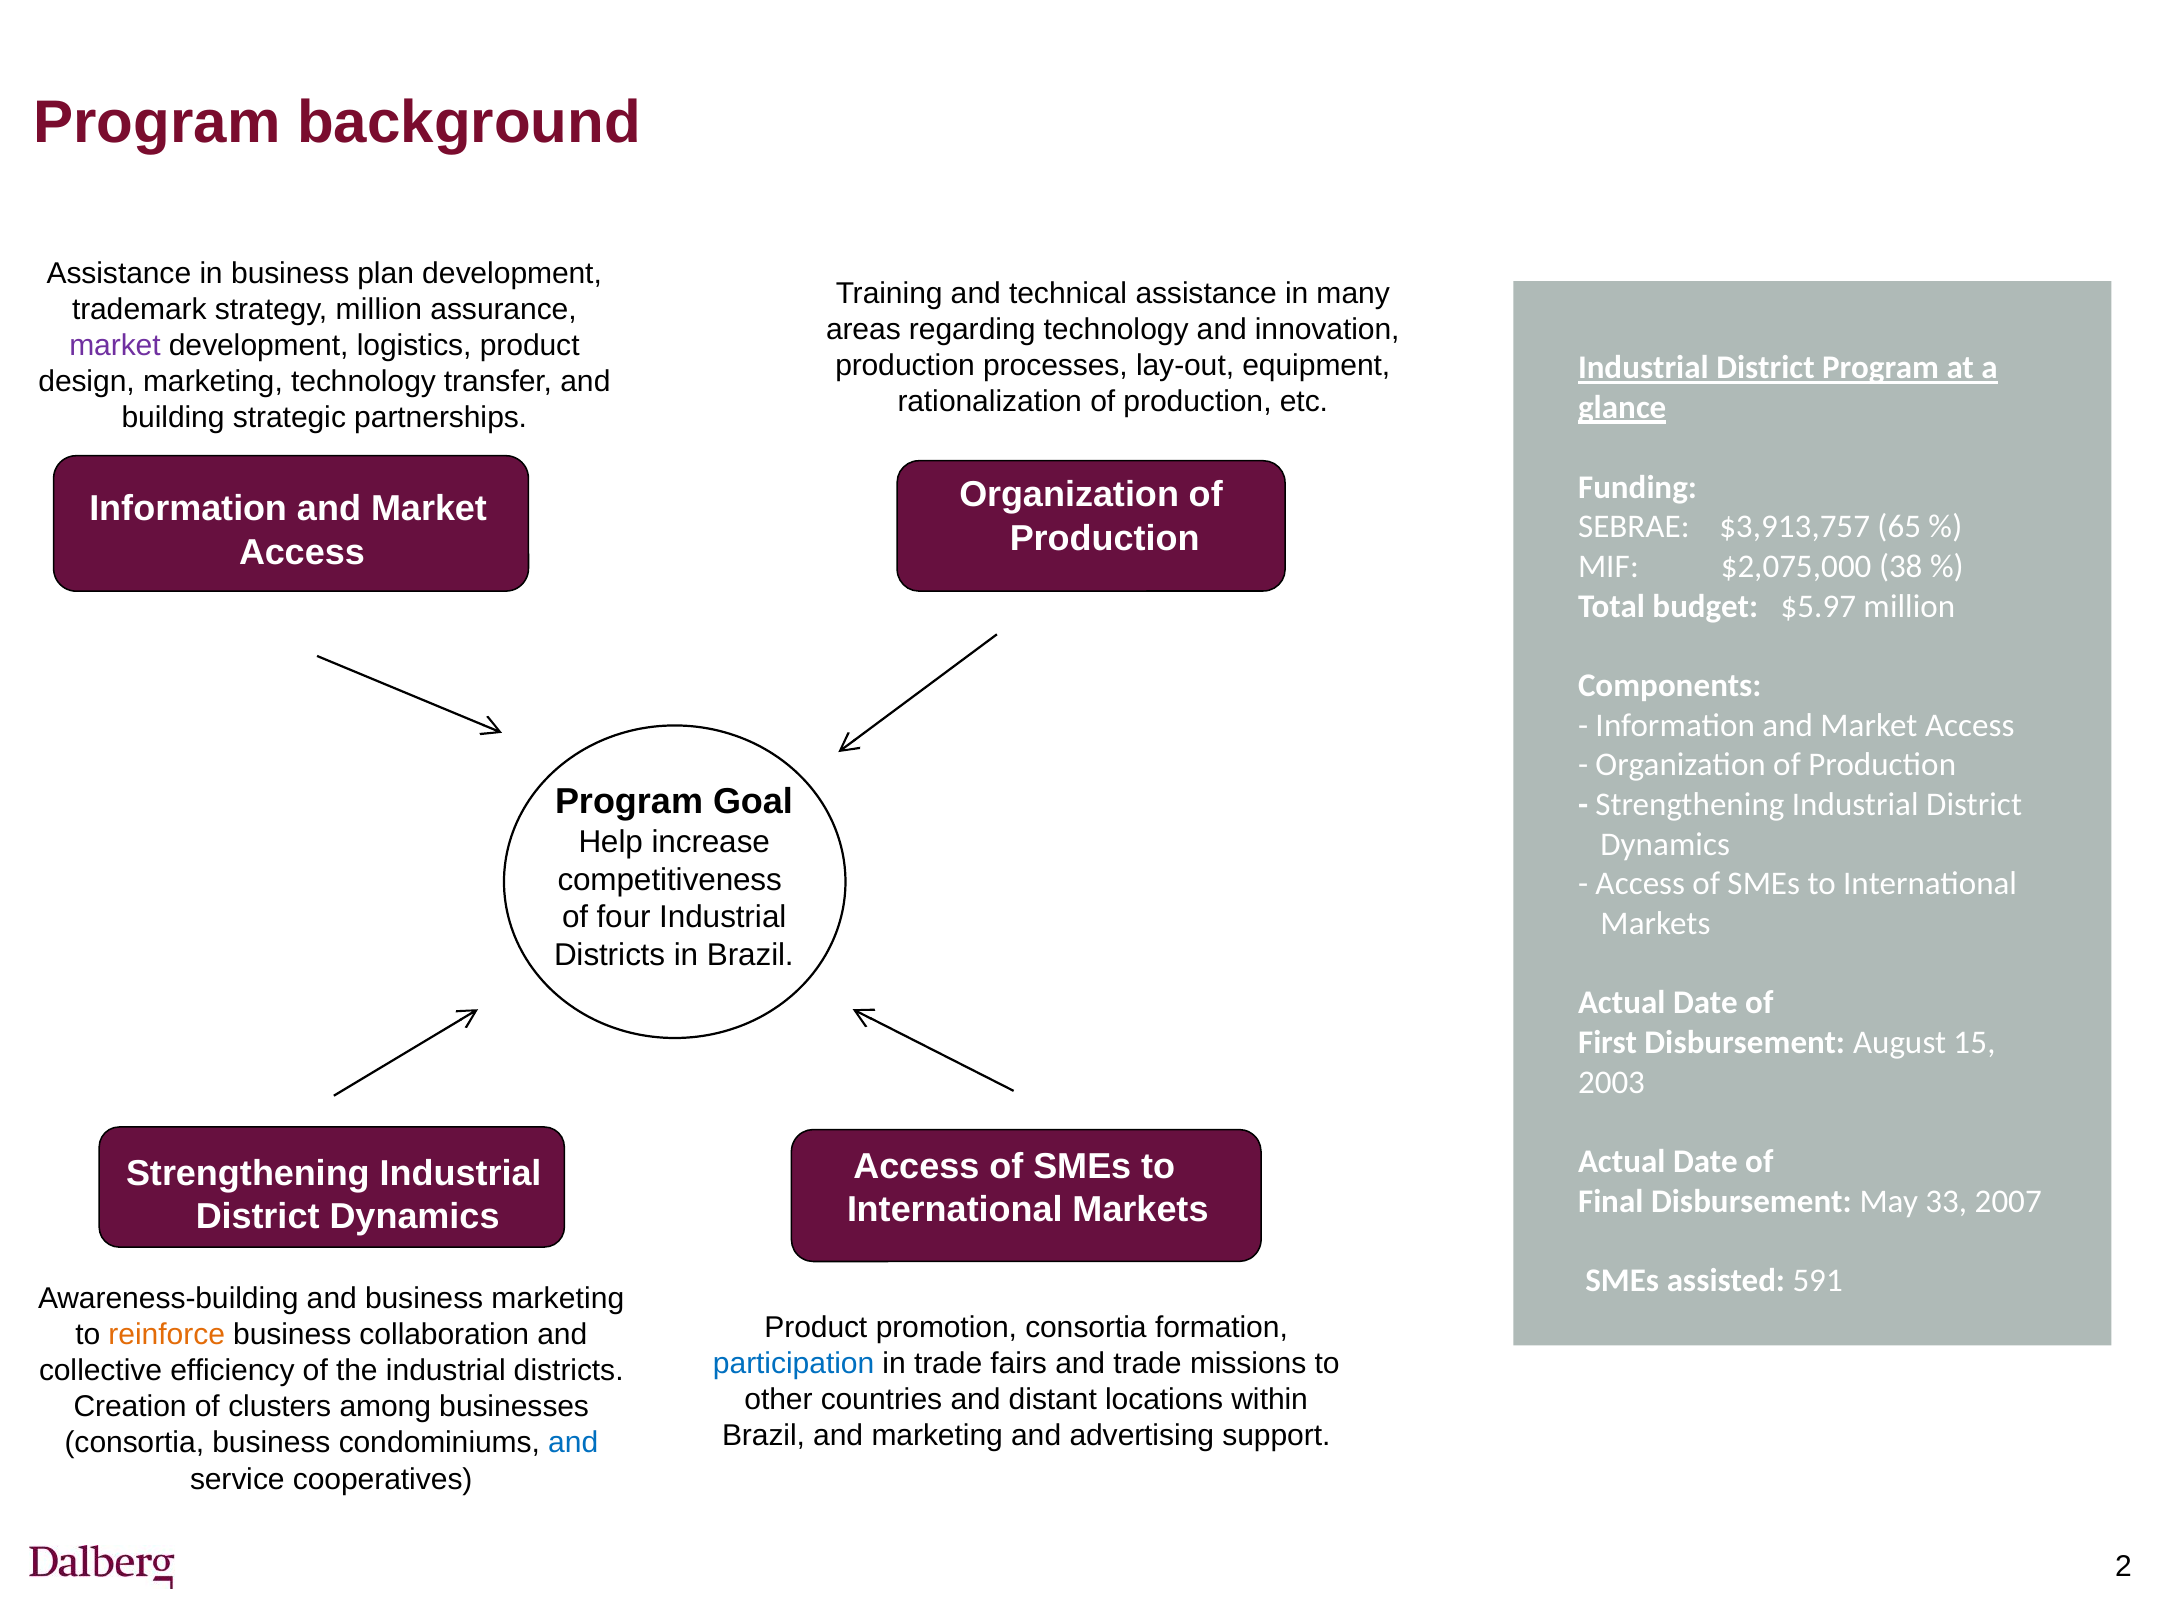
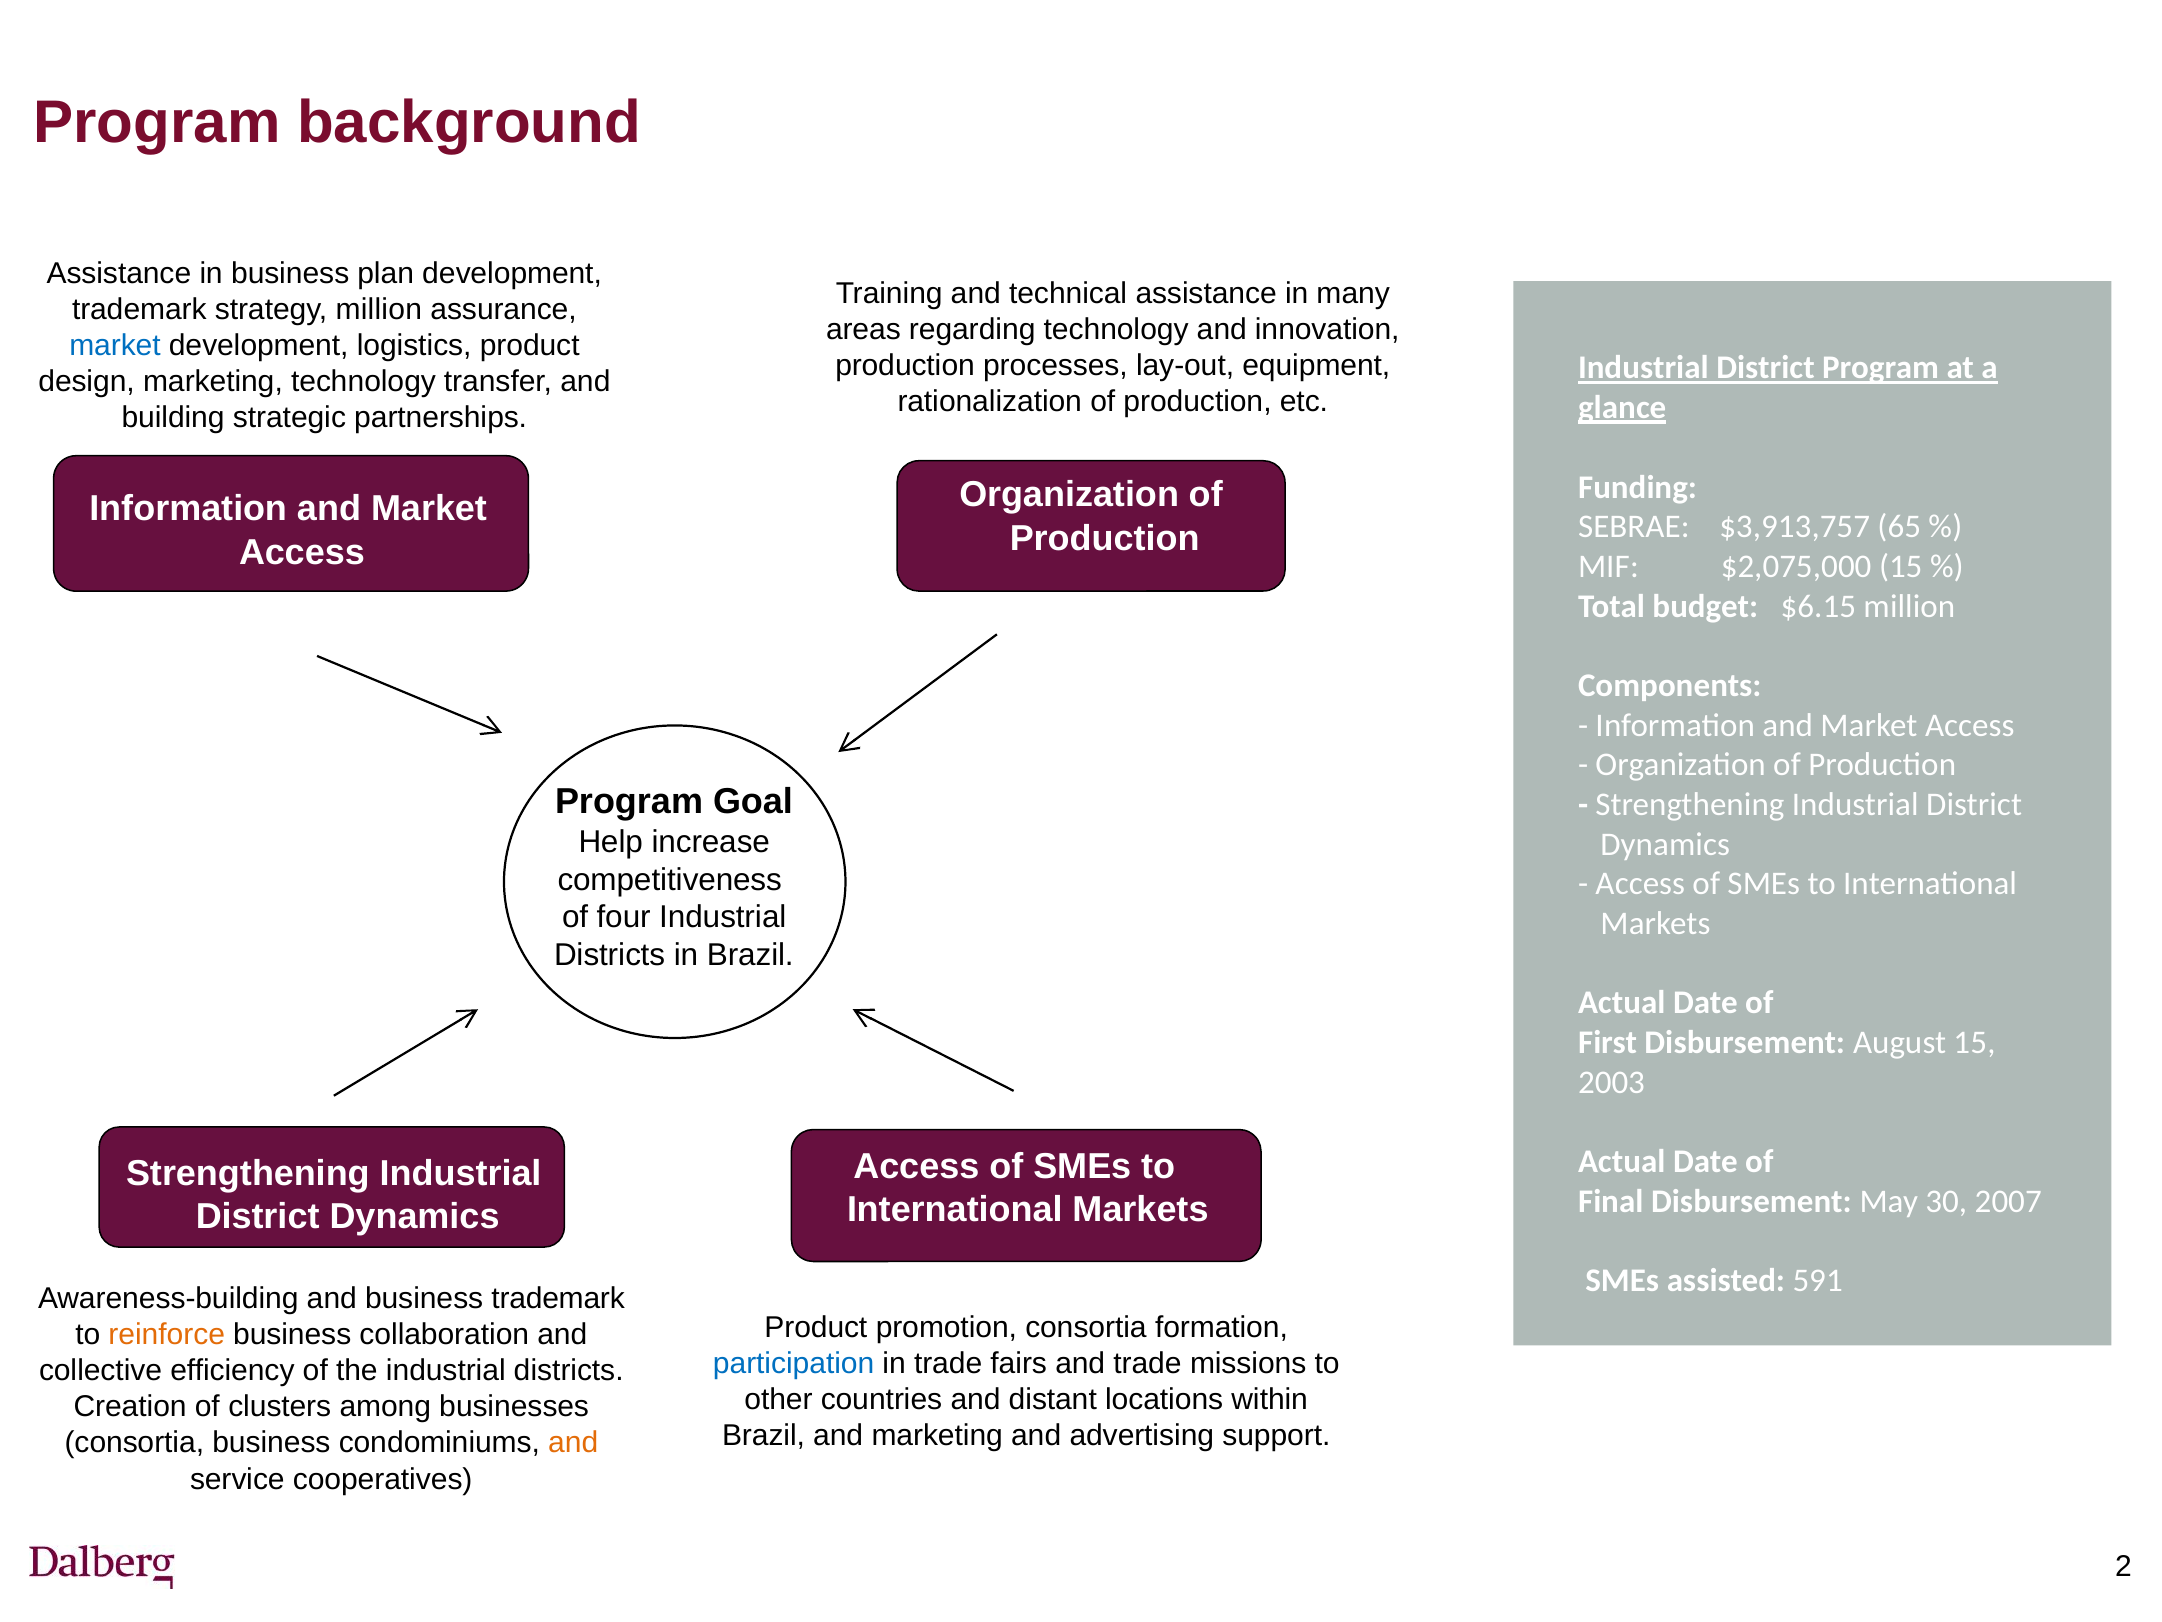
market colour: purple -> blue (115, 346)
$2,075,000 38: 38 -> 15 (1901, 566)
$5.97: $5.97 -> $6.15 (1818, 606)
33: 33 -> 30 (1946, 1201)
business marketing: marketing -> trademark (558, 1298)
and colour: blue -> orange (573, 1443)
